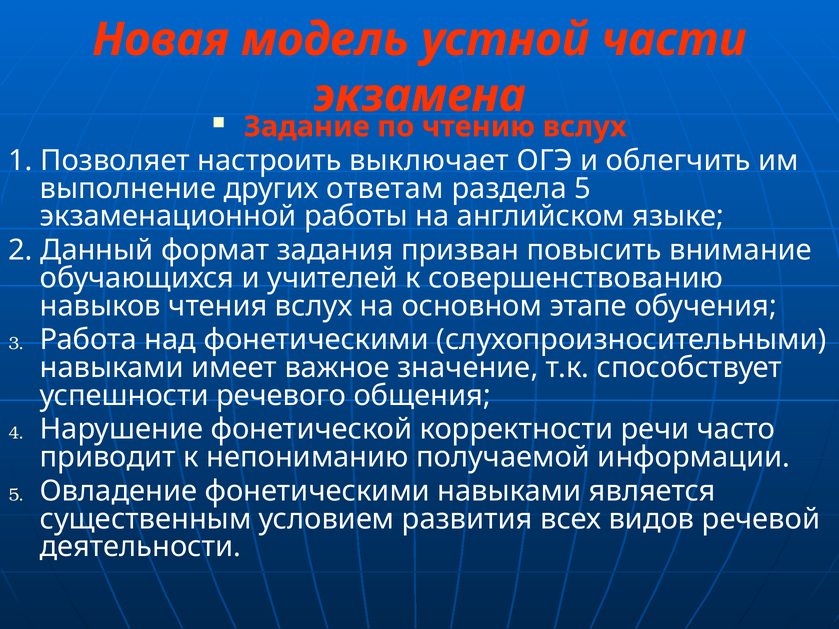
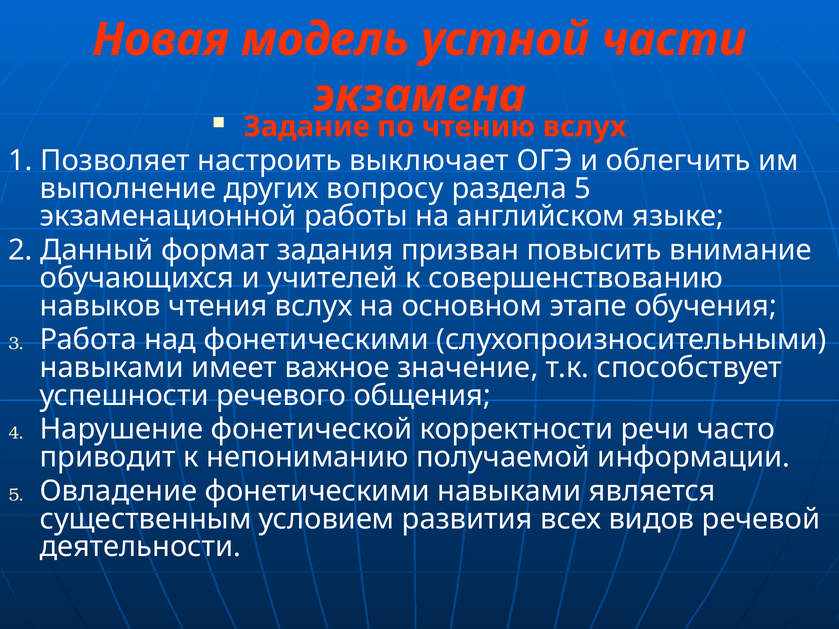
ответам: ответам -> вопросу (385, 188)
